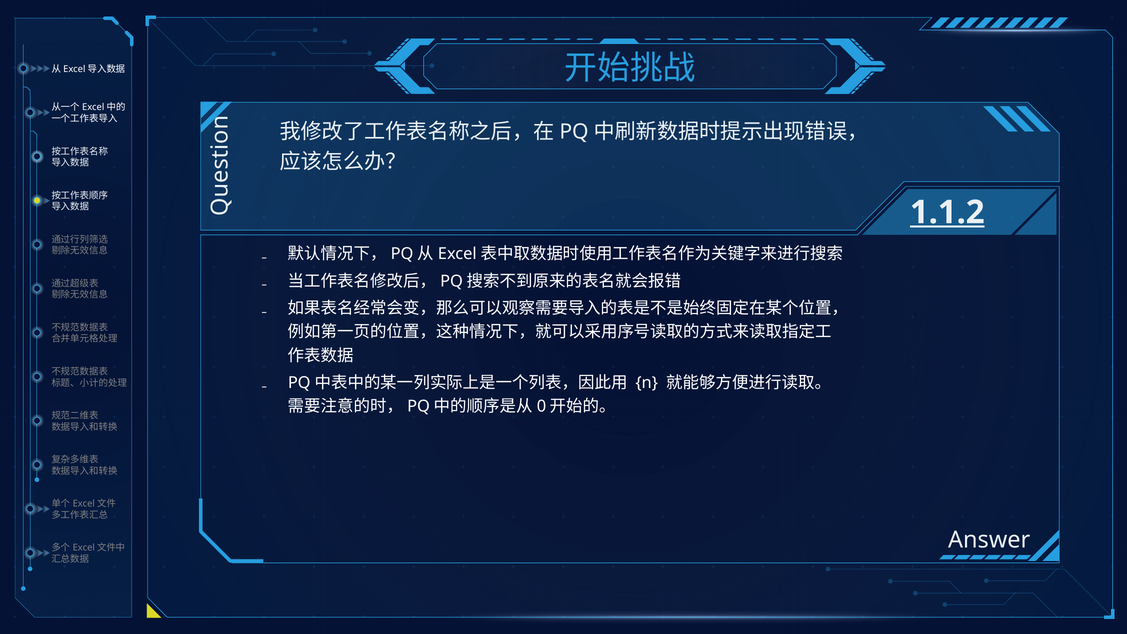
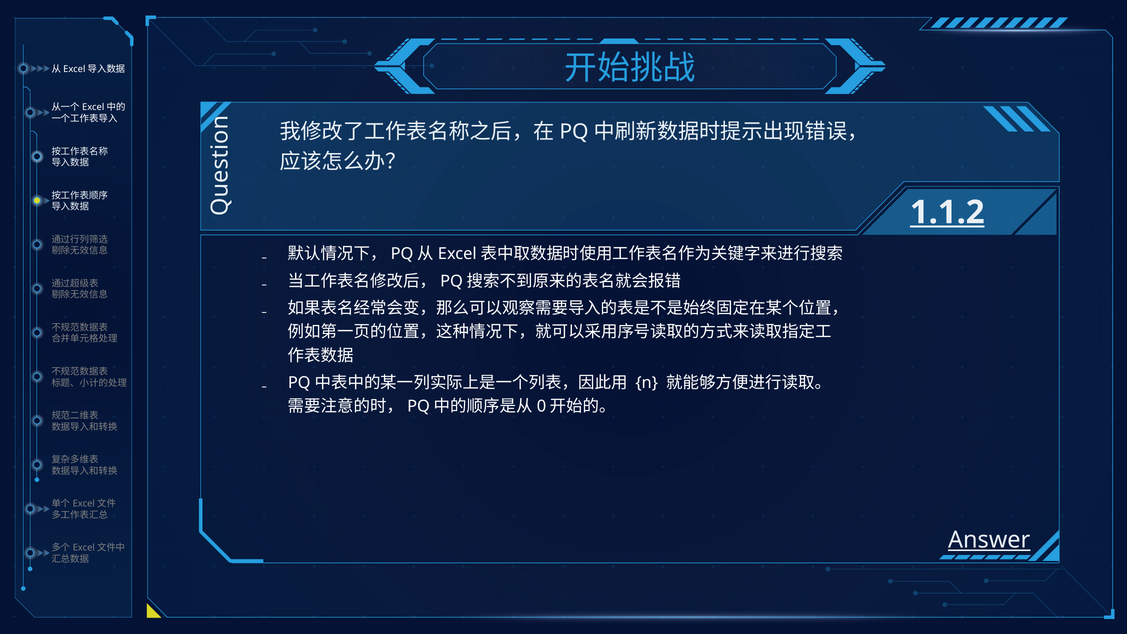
Answer underline: none -> present (989, 540)
